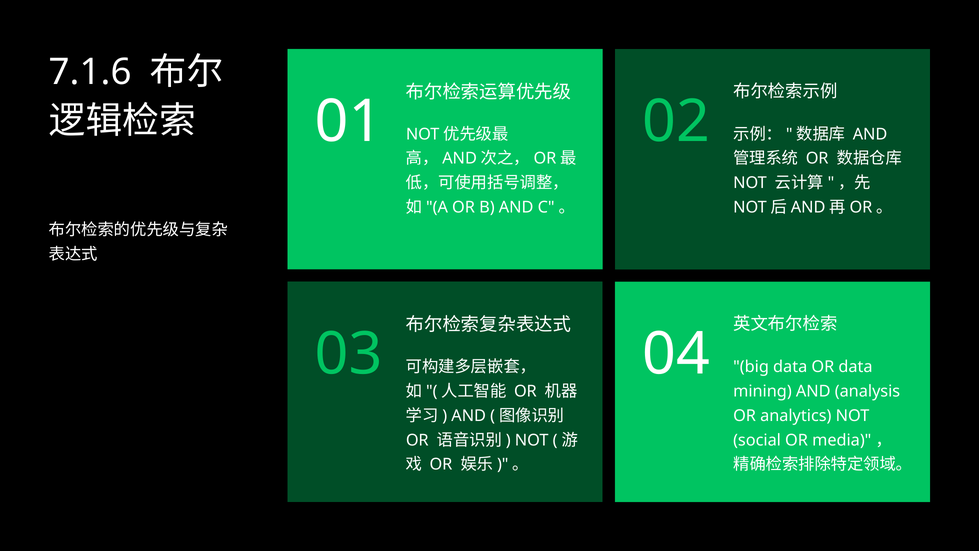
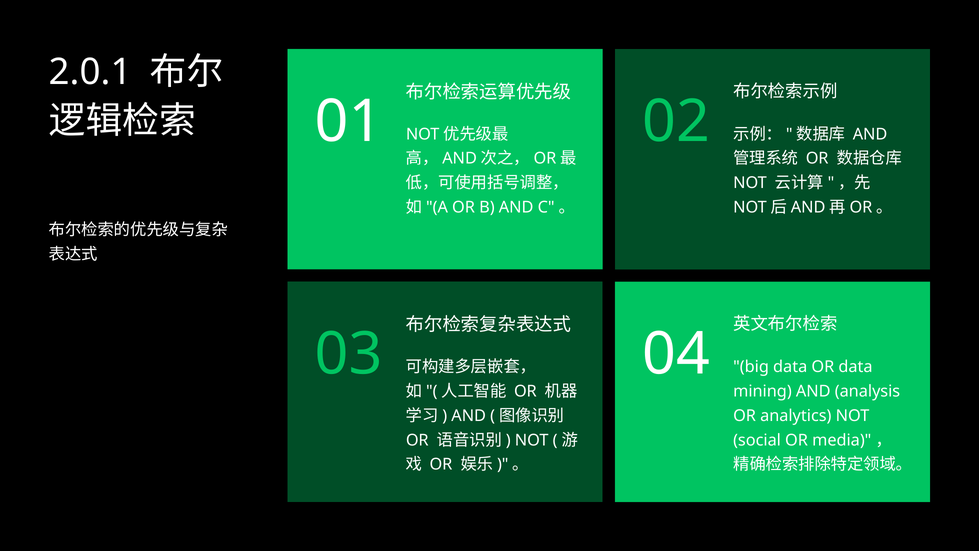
7.1.6: 7.1.6 -> 2.0.1 (90, 72)
